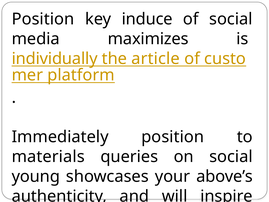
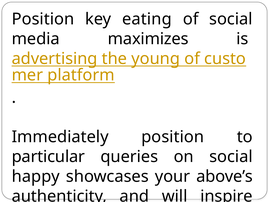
induce: induce -> eating (147, 19)
individually: individually -> advertising (55, 59)
article: article -> young (156, 59)
materials: materials -> particular (48, 157)
young: young -> happy (36, 176)
